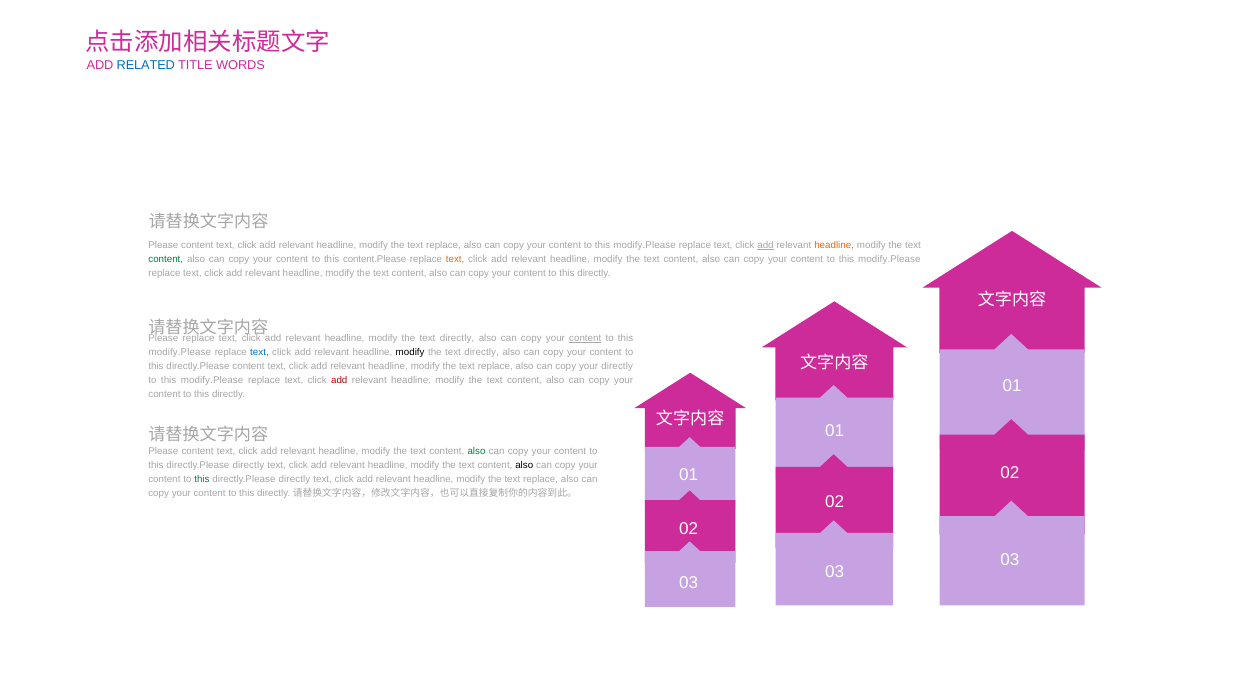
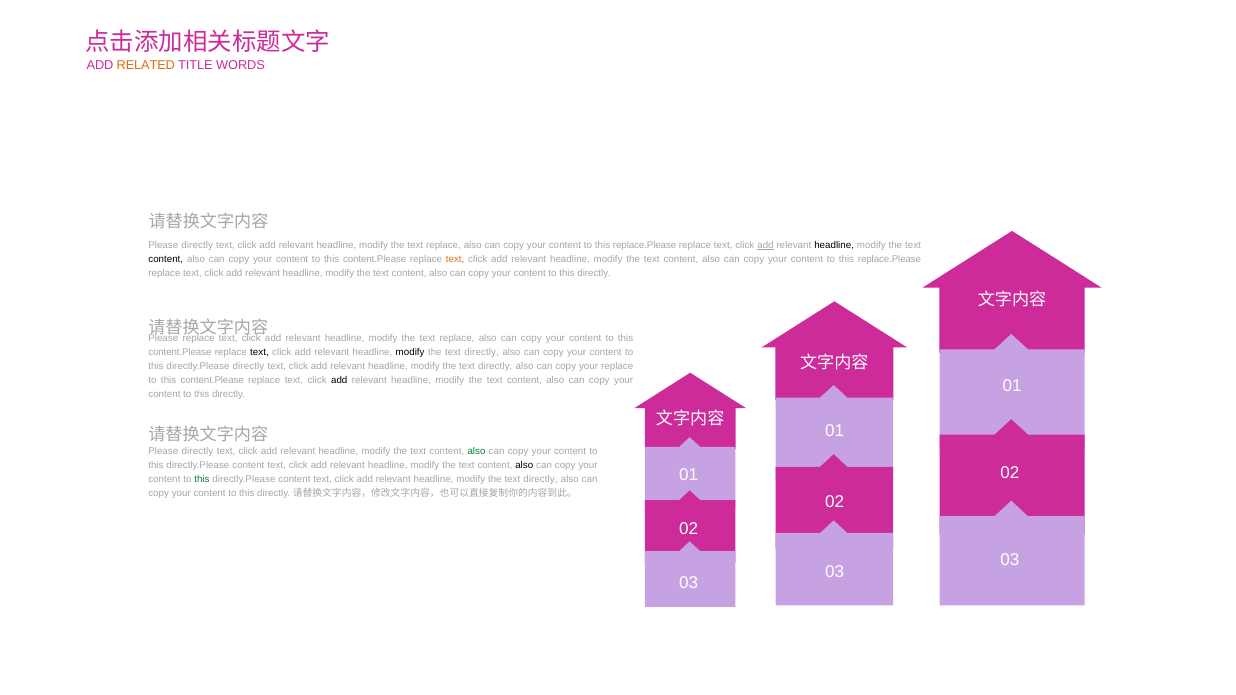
RELATED colour: blue -> orange (146, 65)
content: content -> directly (197, 245)
modify.Please: modify.Please -> replace.Please (645, 245)
headline colour: orange -> black (834, 245)
content colour: green -> black (166, 259)
modify.Please: modify.Please -> replace.Please (890, 259)
directly: directly -> replace (457, 338)
content underline: present -> none (585, 338)
modify.Please: modify.Please -> content.Please (180, 352)
text colour: blue -> black (259, 352)
directly.Please content: content -> directly (248, 366)
replace: replace -> directly (495, 366)
your directly: directly -> replace (617, 366)
modify.Please: modify.Please -> content.Please (212, 380)
add colour: red -> black (339, 380)
content: content -> directly (197, 452)
directly: directly -> content (248, 466)
directly: directly -> content (294, 480)
replace: replace -> directly (540, 480)
